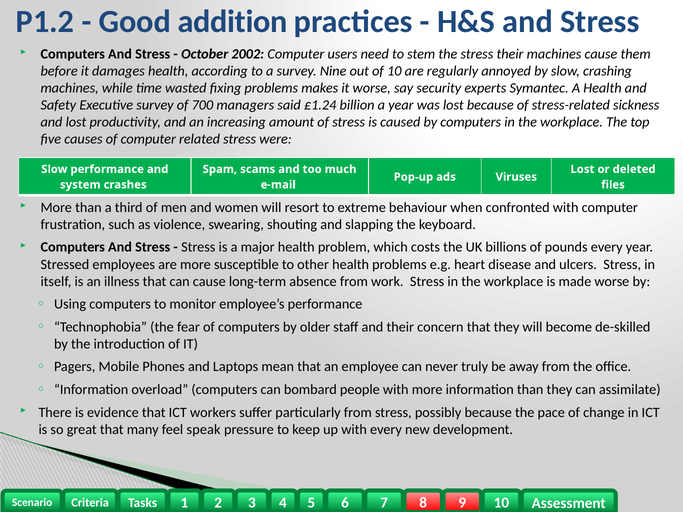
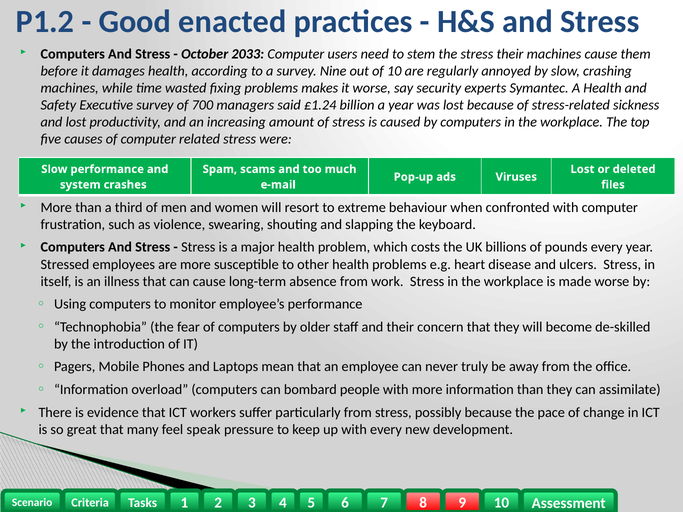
addition: addition -> enacted (232, 22)
2002: 2002 -> 2033 (248, 54)
